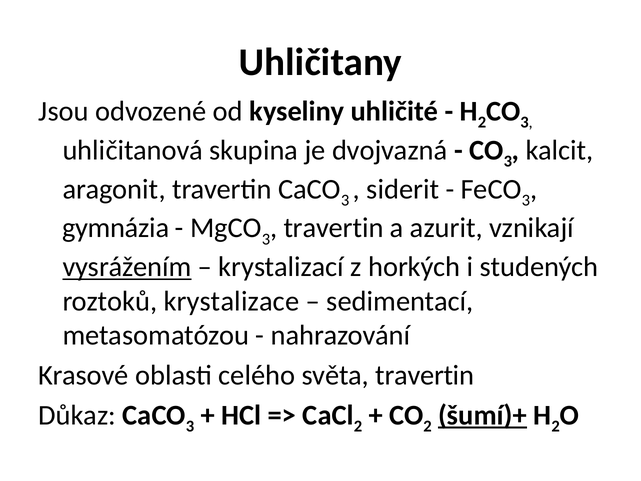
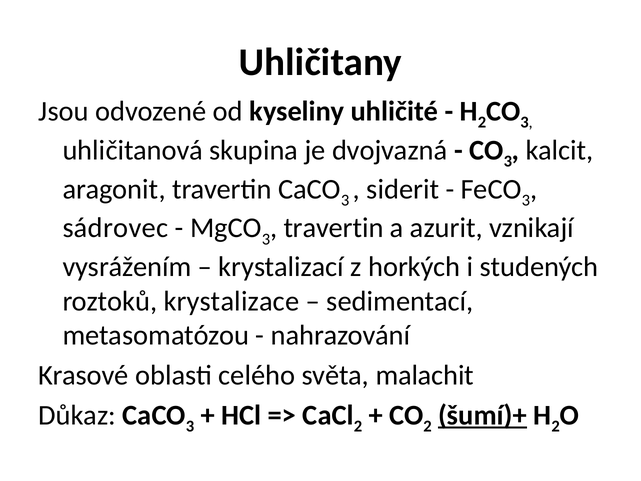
gymnázia: gymnázia -> sádrovec (115, 228)
vysrážením underline: present -> none (127, 267)
světa travertin: travertin -> malachit (425, 375)
